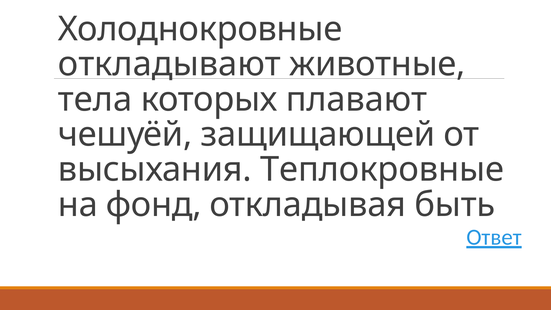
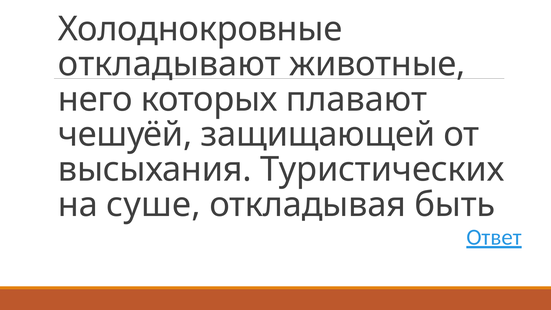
тела: тела -> него (95, 99)
Теплокровные: Теплокровные -> Туристических (382, 170)
фонд: фонд -> суше (154, 205)
